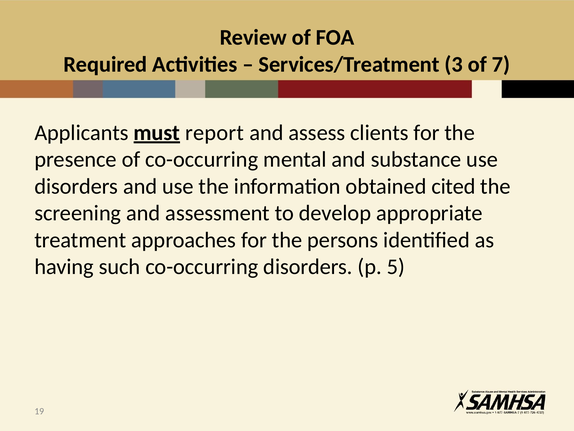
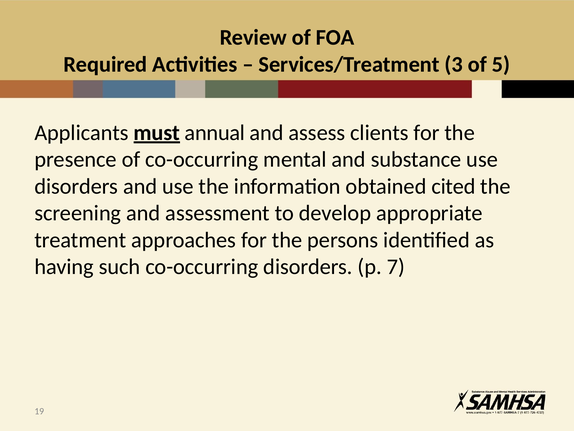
7: 7 -> 5 (501, 64)
report: report -> annual (215, 133)
5: 5 -> 7 (396, 267)
